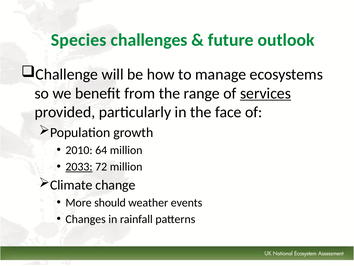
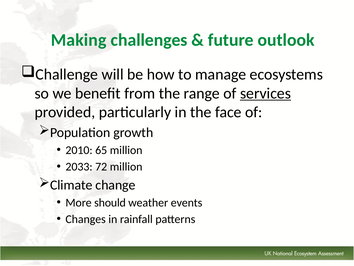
Species: Species -> Making (79, 40)
64: 64 -> 65 (101, 150)
2033 underline: present -> none (79, 166)
